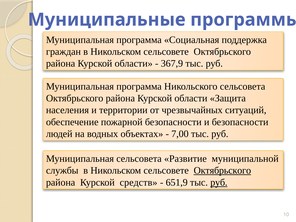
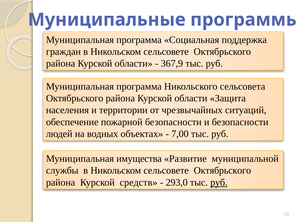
Муниципальная сельсовета: сельсовета -> имущества (139, 159)
Октябрьского underline: present -> none (222, 171)
651,9: 651,9 -> 293,0 (177, 182)
